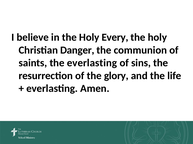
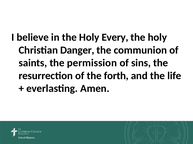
the everlasting: everlasting -> permission (92, 63)
glory: glory -> forth (116, 76)
